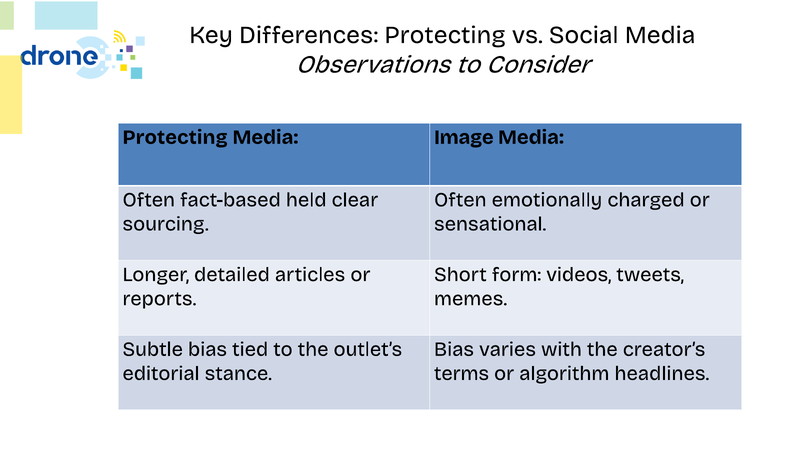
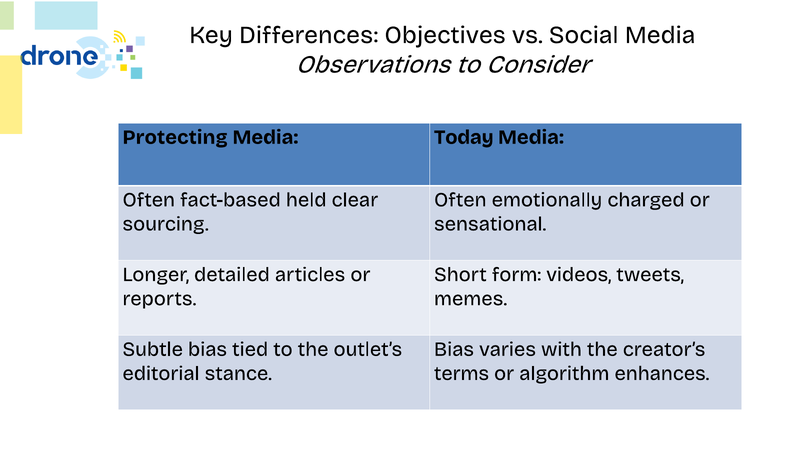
Differences Protecting: Protecting -> Objectives (445, 35)
Image: Image -> Today (464, 137)
headlines: headlines -> enhances (662, 373)
